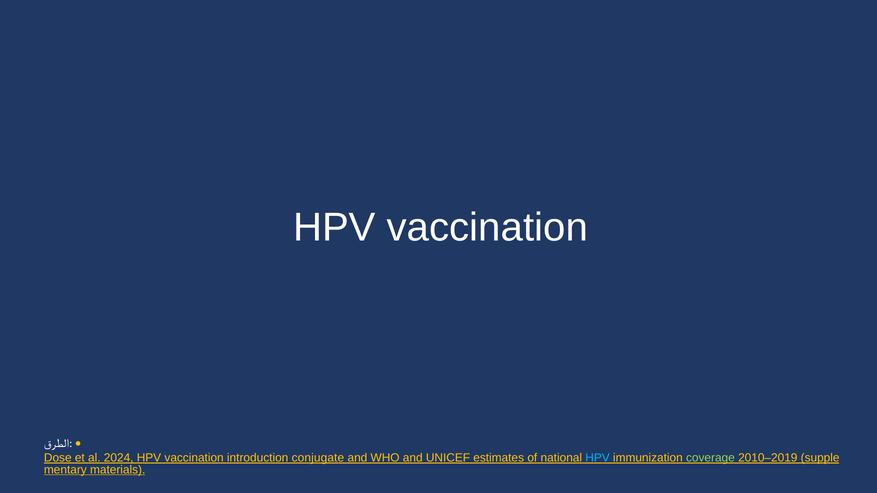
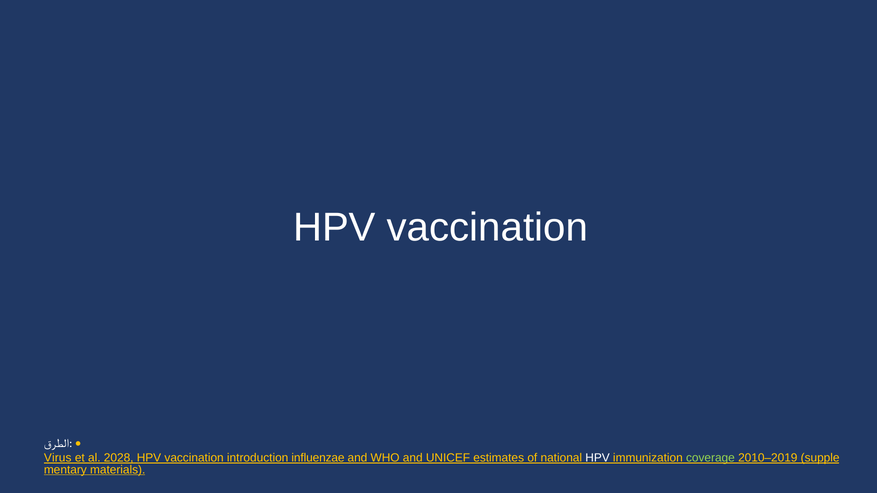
Dose: Dose -> Virus (58, 458)
2024: 2024 -> 2028 (119, 458)
conjugate: conjugate -> influenzae (318, 458)
HPV colour: light blue -> white (598, 458)
